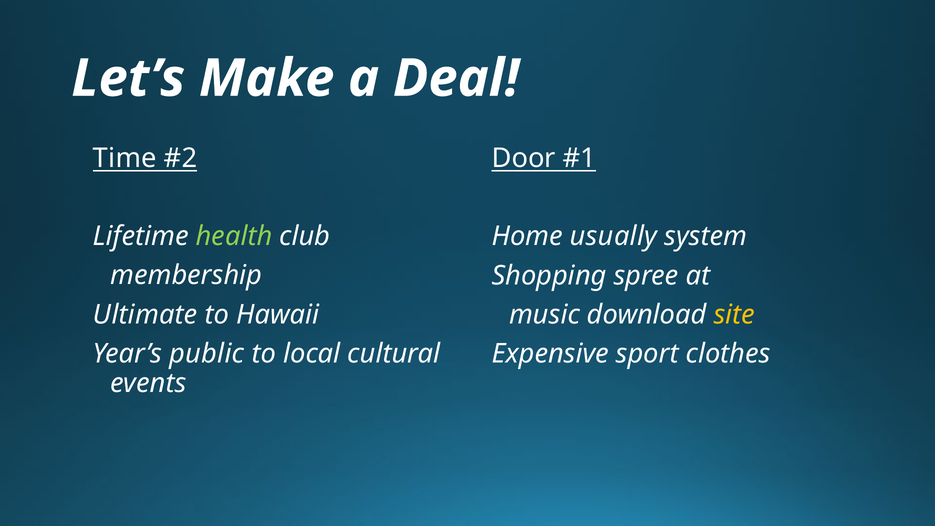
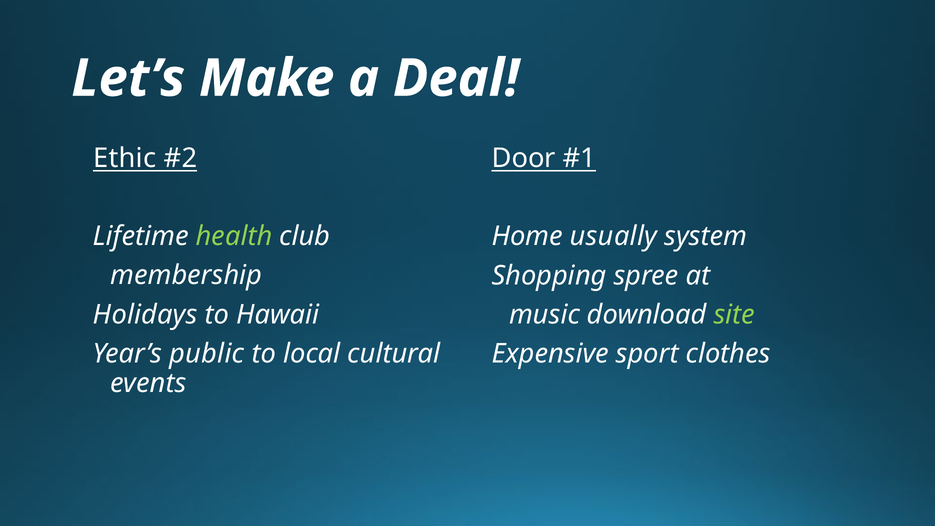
Time: Time -> Ethic (125, 158)
Ultimate: Ultimate -> Holidays (145, 315)
site colour: yellow -> light green (734, 315)
